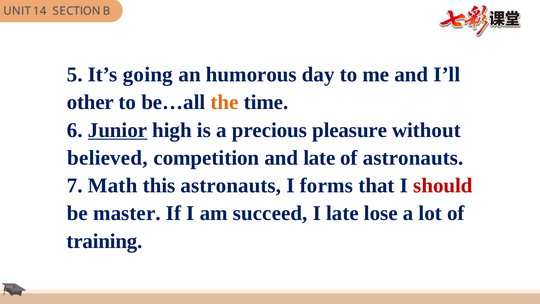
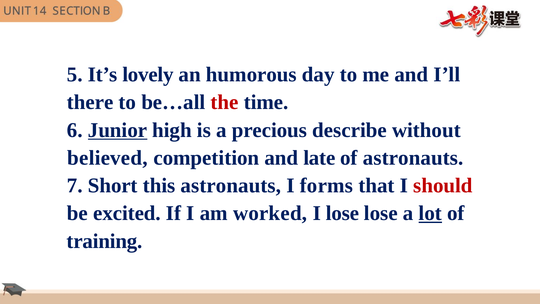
going: going -> lovely (148, 75)
other: other -> there (90, 102)
the colour: orange -> red (225, 102)
pleasure: pleasure -> describe (350, 130)
Math: Math -> Short (113, 185)
master: master -> excited (127, 213)
succeed: succeed -> worked (270, 213)
I late: late -> lose (343, 213)
lot underline: none -> present (430, 213)
